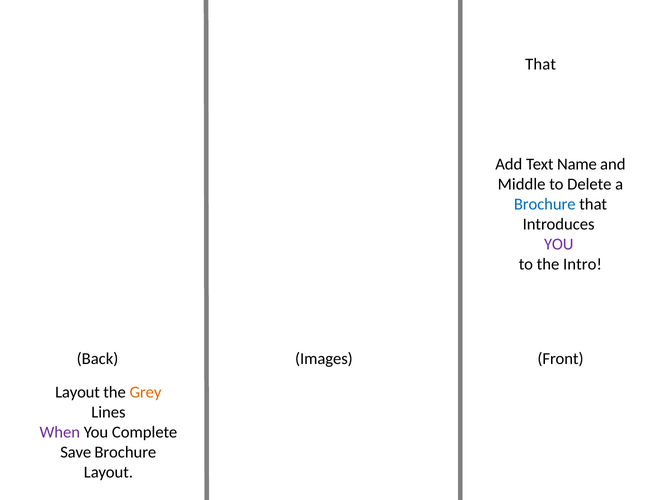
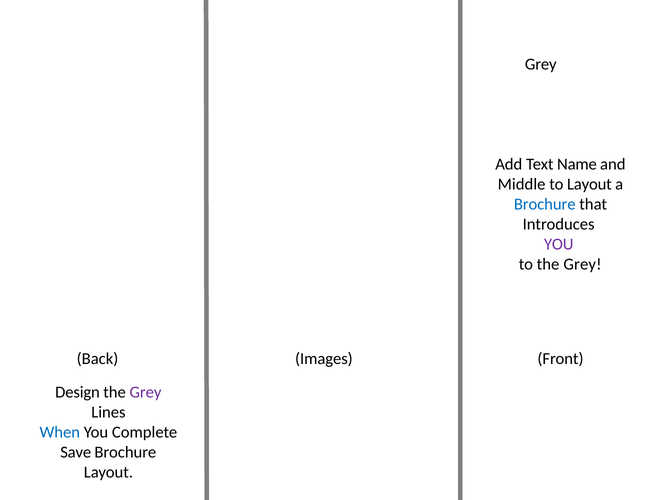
That: That -> Grey (541, 64)
to Delete: Delete -> Layout (589, 184)
to the Intro: Intro -> Grey (582, 264)
Layout: Layout -> Design (78, 392)
Grey colour: orange -> purple (145, 392)
When colour: purple -> blue (60, 432)
